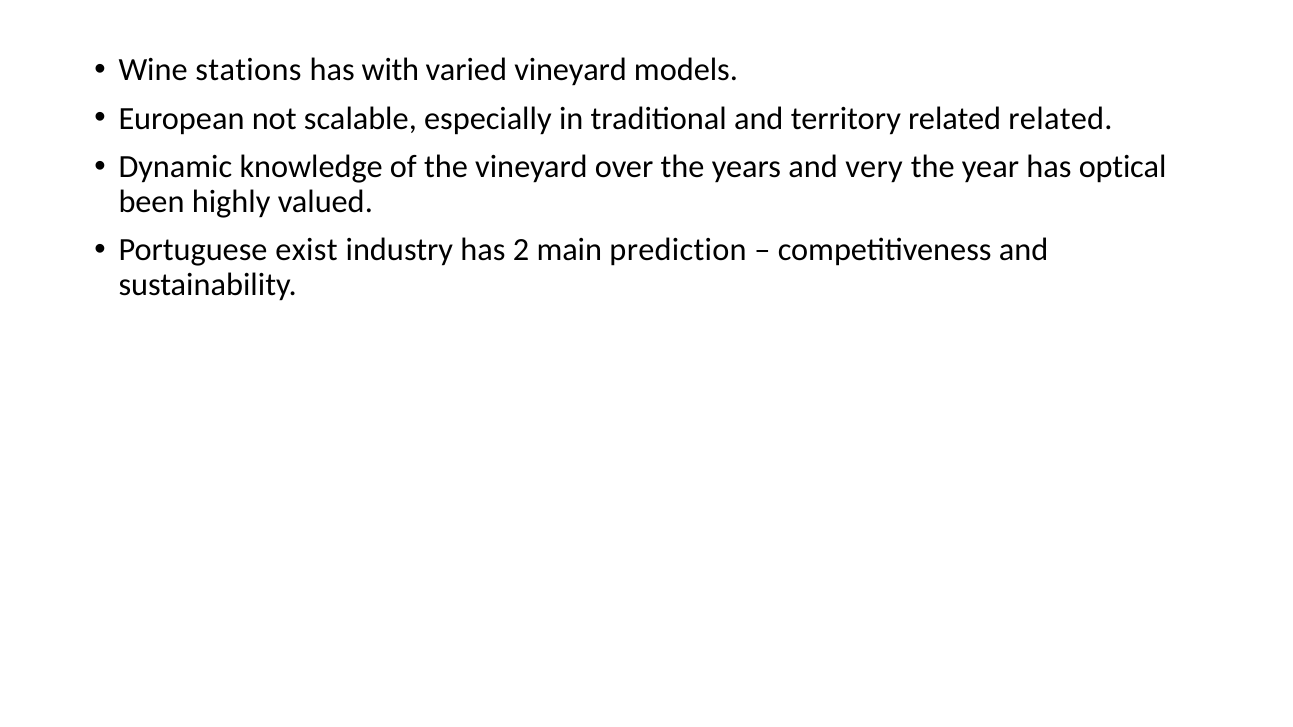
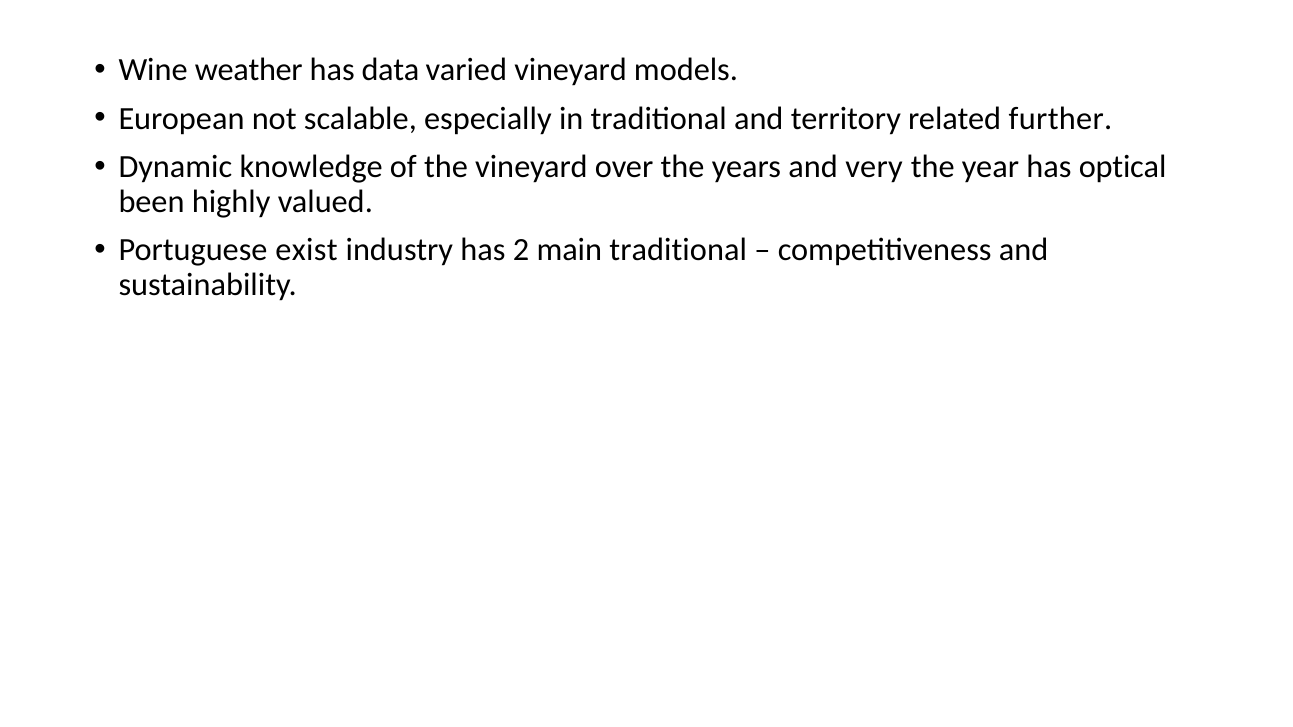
stations: stations -> weather (249, 70)
with: with -> data (390, 70)
related related: related -> further (1060, 119)
main prediction: prediction -> traditional (678, 250)
